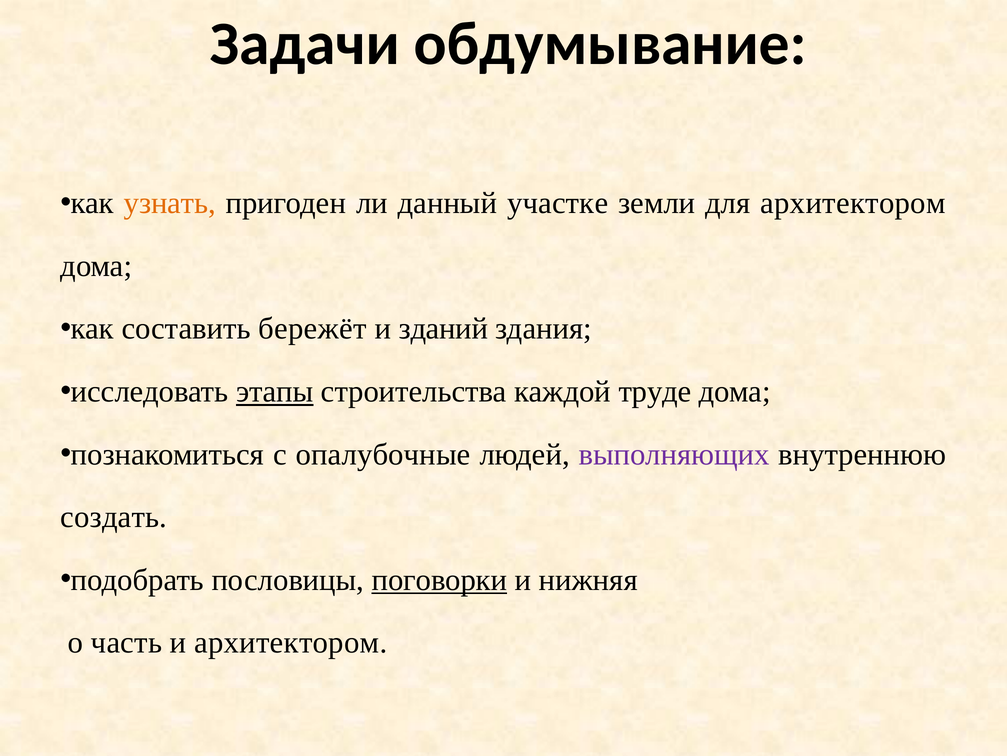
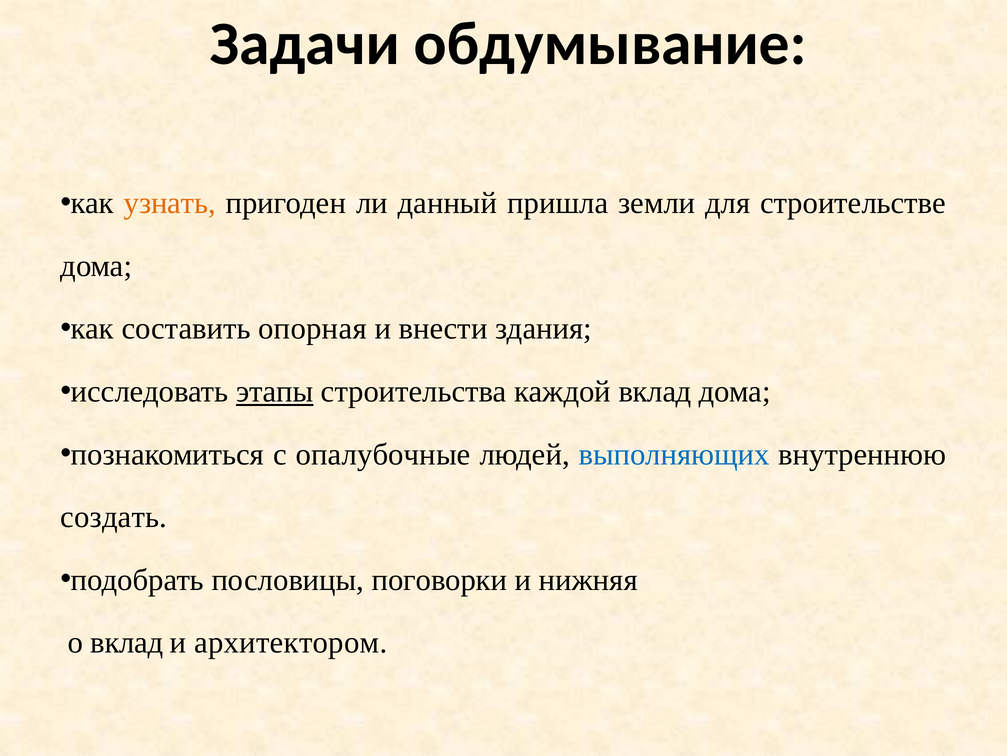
участке: участке -> пришла (558, 203)
для архитектором: архитектором -> строительстве (853, 203)
бережёт: бережёт -> опорная (312, 329)
зданий: зданий -> внести (443, 329)
каждой труде: труде -> вклад (655, 391)
выполняющих colour: purple -> blue (674, 454)
поговорки underline: present -> none (439, 579)
о часть: часть -> вклад (127, 642)
